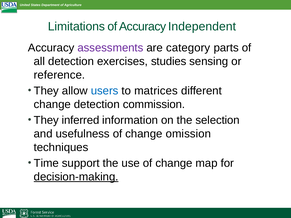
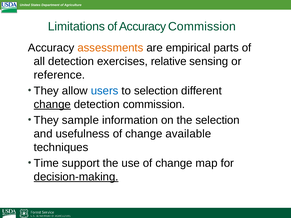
Accuracy Independent: Independent -> Commission (202, 27)
assessments colour: purple -> orange (110, 48)
category: category -> empirical (188, 48)
studies: studies -> relative (169, 61)
to matrices: matrices -> selection (156, 91)
change underline: none -> present (52, 104)
inferred: inferred -> sample (80, 120)
omission: omission -> available (188, 134)
